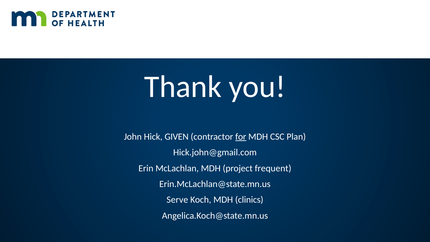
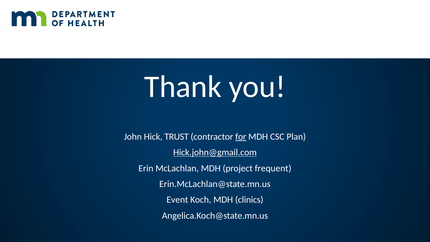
GIVEN: GIVEN -> TRUST (177, 137)
Hick.john@gmail.com underline: none -> present (215, 152)
Serve: Serve -> Event (177, 200)
